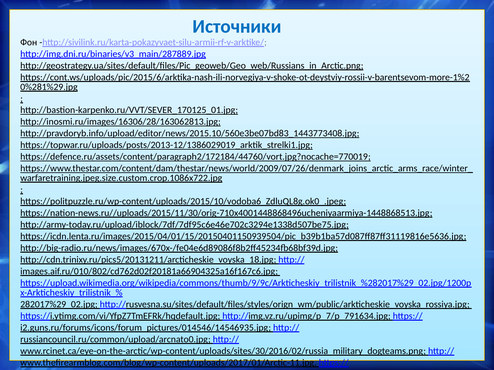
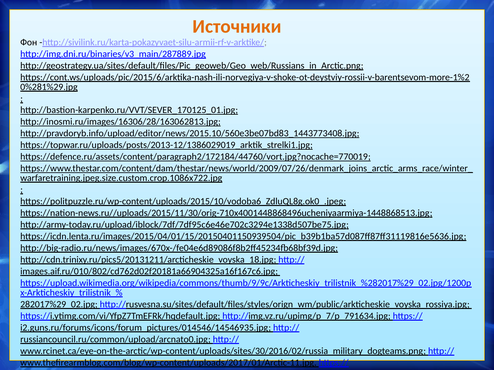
Источники colour: blue -> orange (237, 26)
